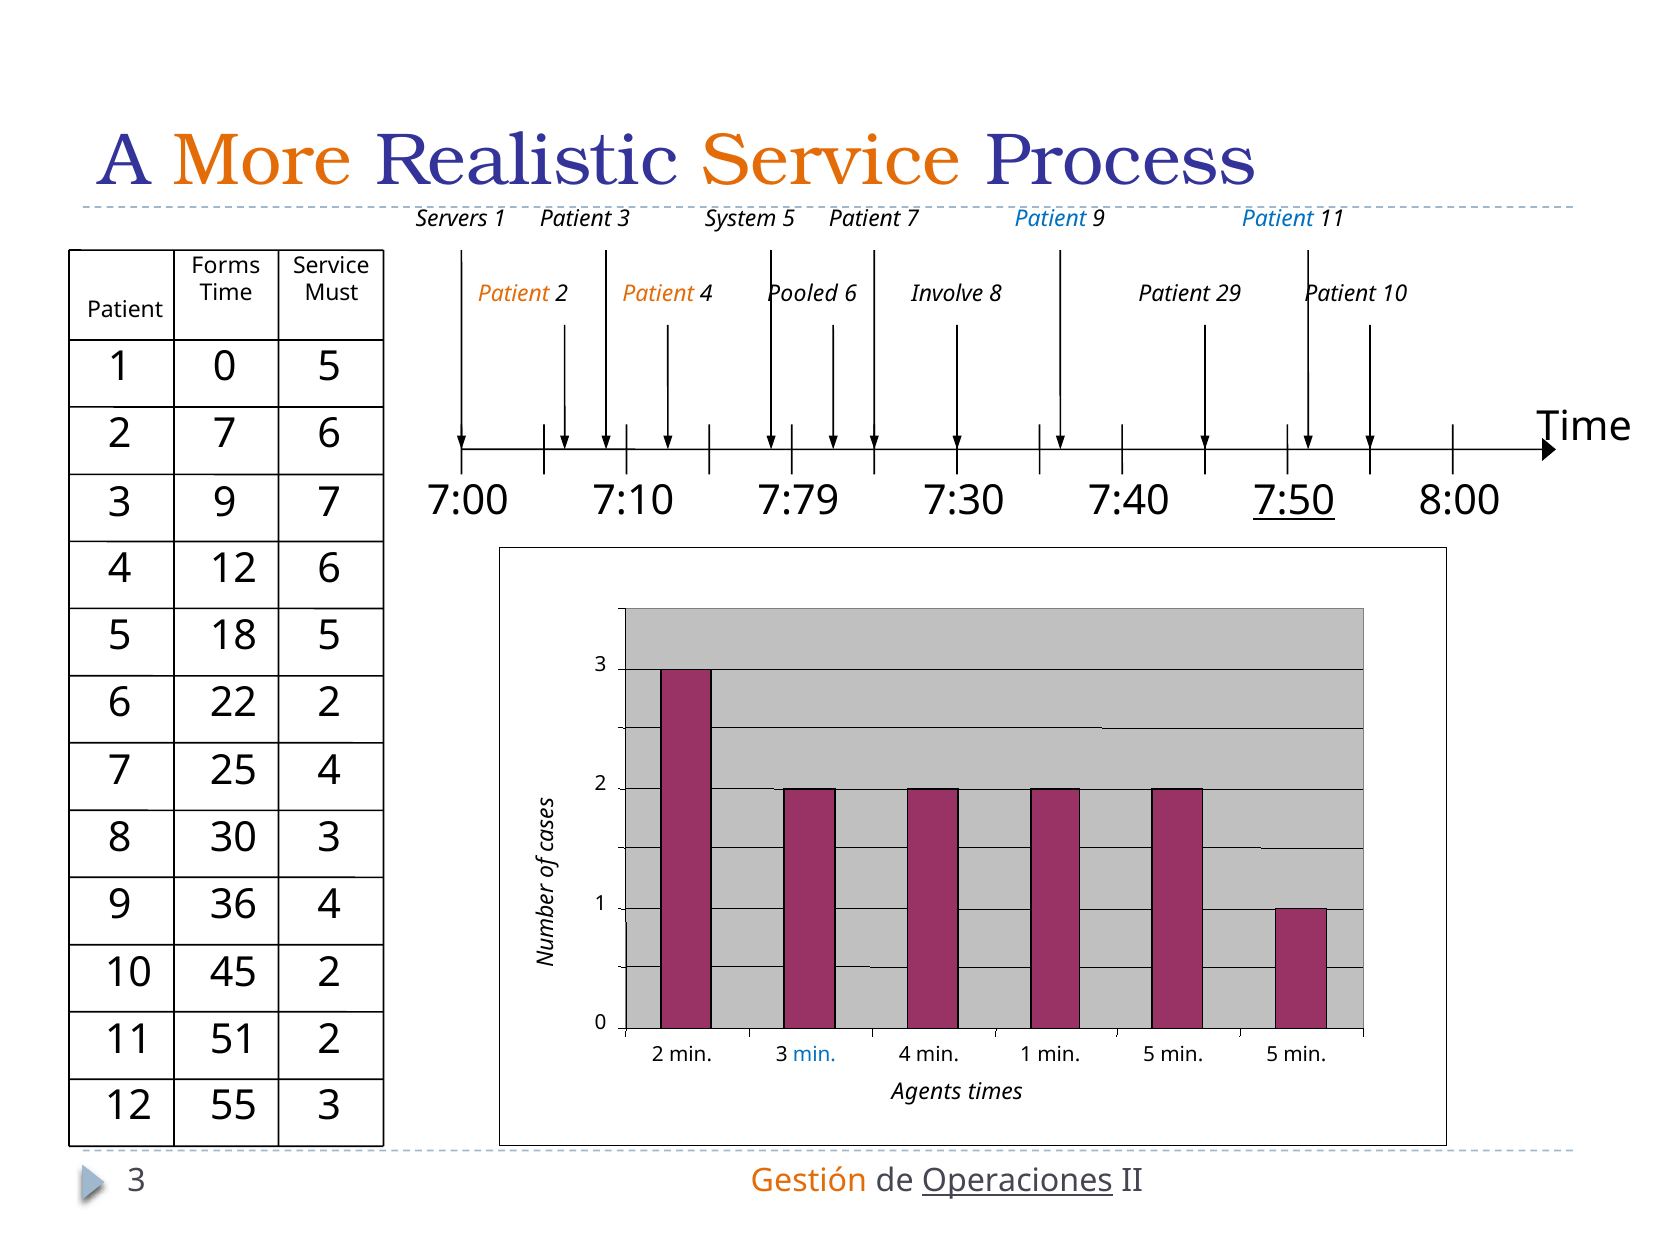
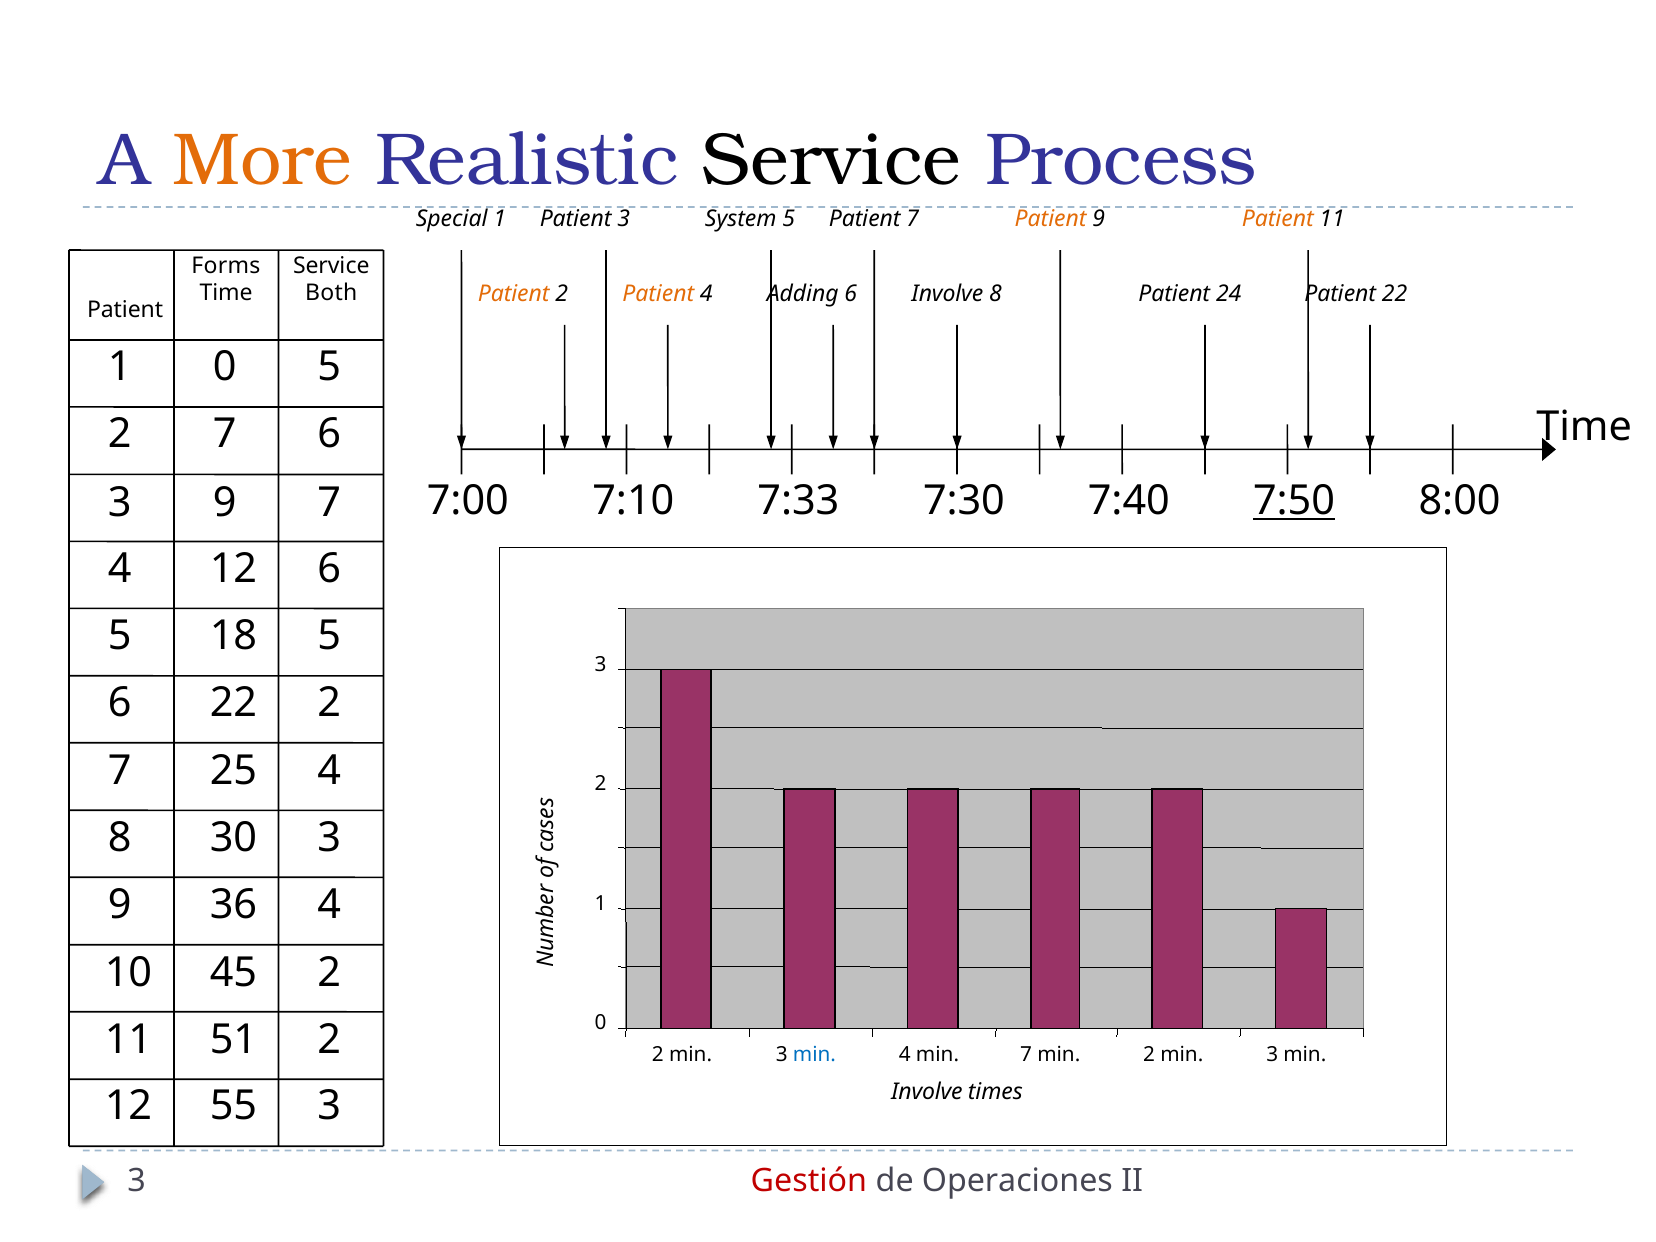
Service colour: orange -> black (831, 160)
Servers: Servers -> Special (452, 219)
Patient colour: blue -> orange (1051, 219)
Patient colour: blue -> orange (1278, 219)
Must: Must -> Both (331, 293)
Pooled: Pooled -> Adding (803, 294)
29: 29 -> 24 (1229, 294)
Patient 10: 10 -> 22 (1395, 294)
7:79: 7:79 -> 7:33 (798, 501)
min 1: 1 -> 7 (1026, 1055)
5: 5 -> 2 (1149, 1055)
5: 5 -> 3 (1272, 1055)
Agents: Agents -> Involve (927, 1092)
Gestión colour: orange -> red (809, 1181)
Operaciones underline: present -> none (1017, 1181)
